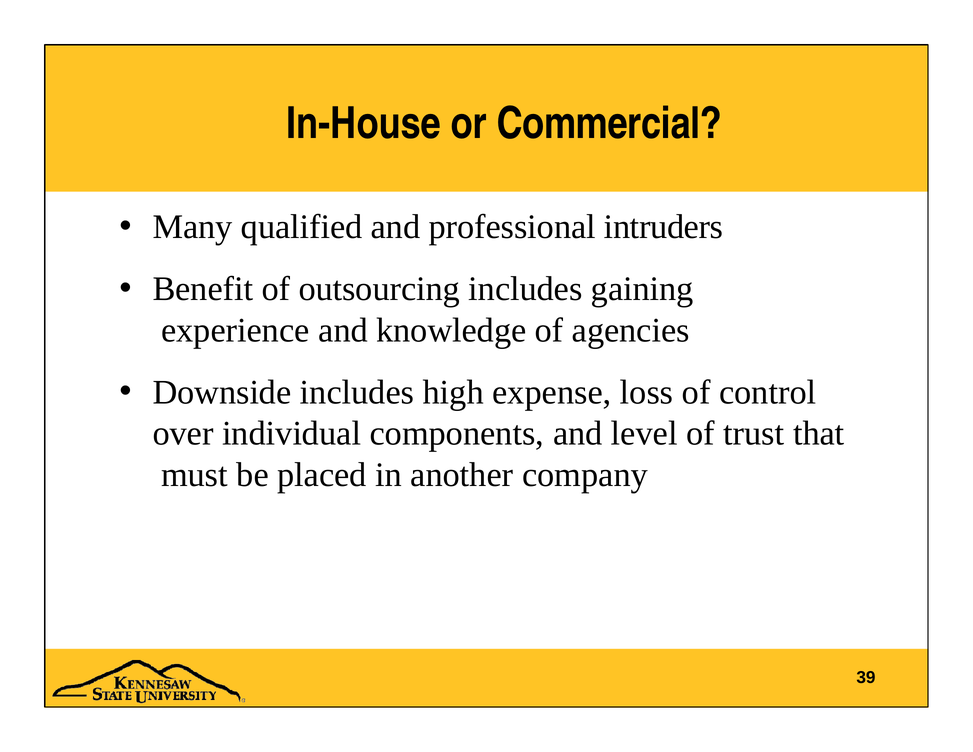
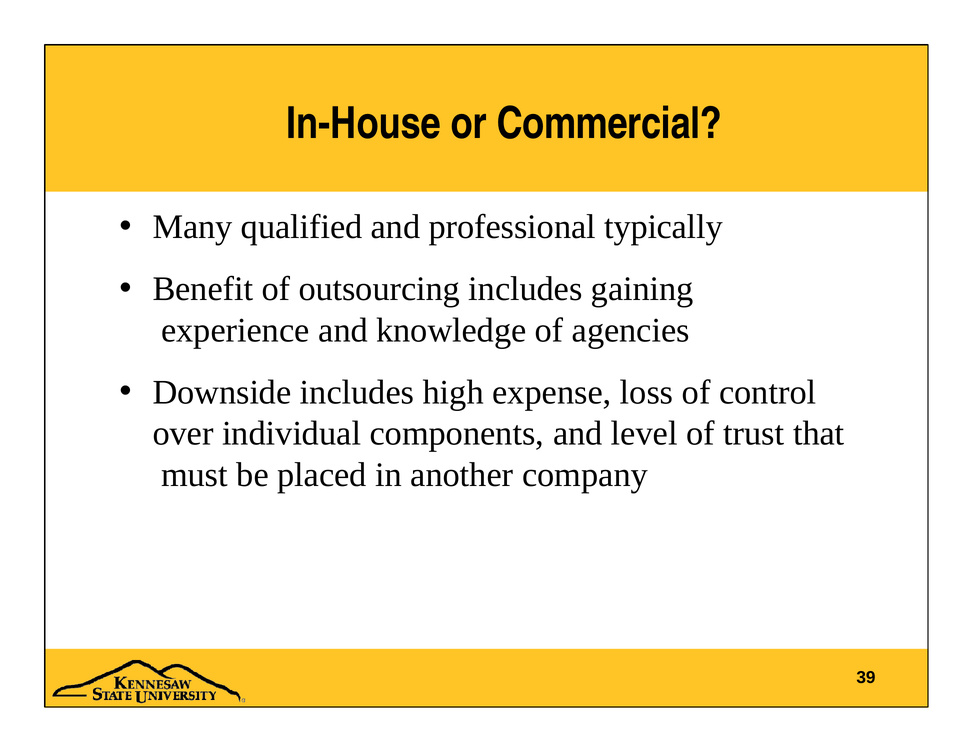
intruders: intruders -> typically (664, 227)
